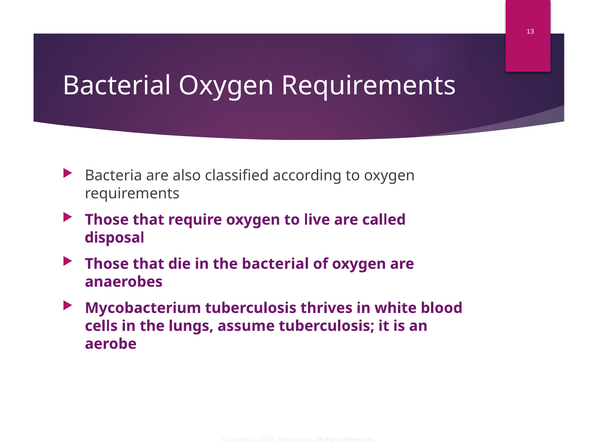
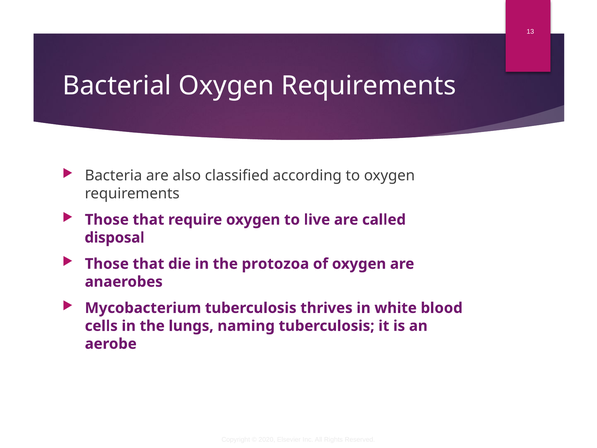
the bacterial: bacterial -> protozoa (275, 264)
assume: assume -> naming (246, 326)
